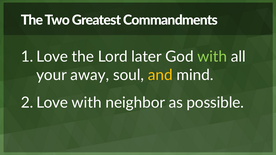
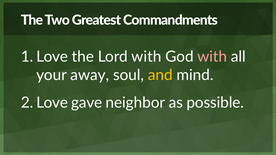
Lord later: later -> with (146, 57)
with colour: light green -> pink (212, 57)
with: with -> gave (87, 103)
